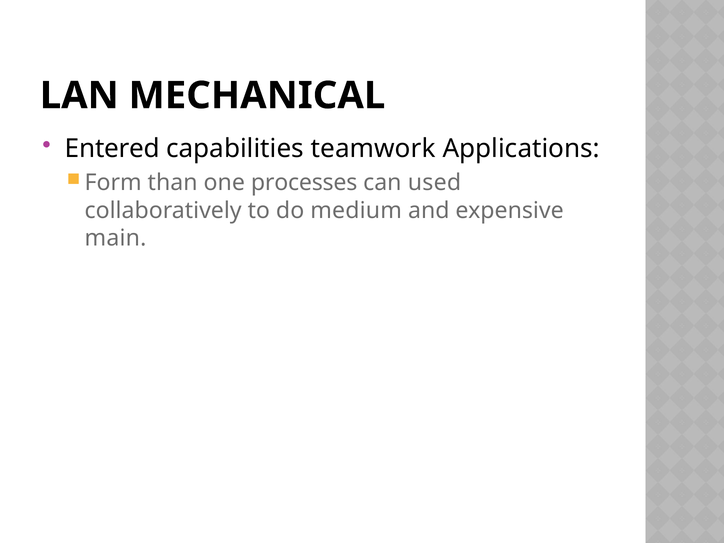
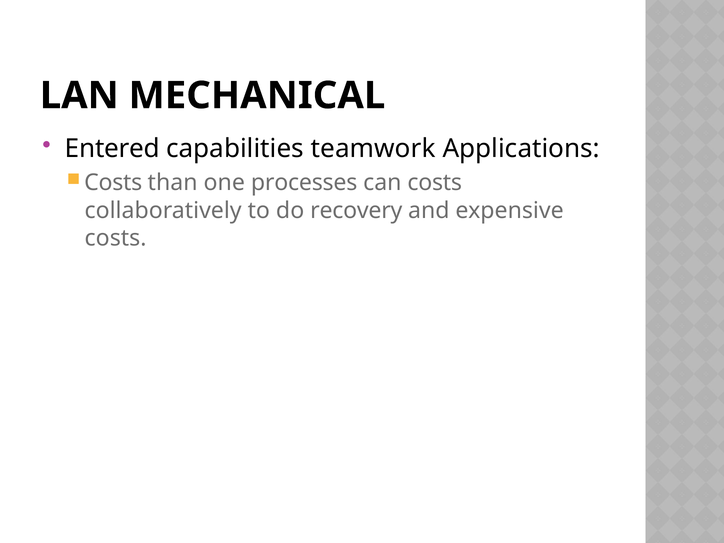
Form: Form -> Costs (113, 183)
can used: used -> costs (435, 183)
medium: medium -> recovery (356, 211)
main: main -> costs (116, 238)
